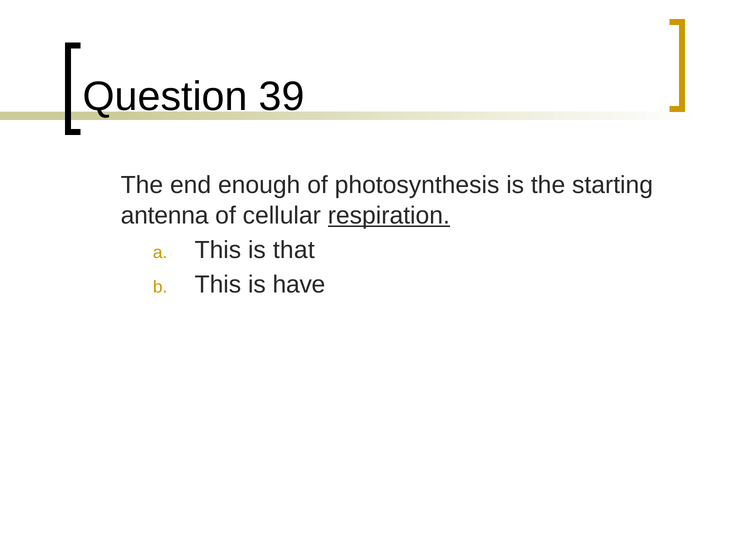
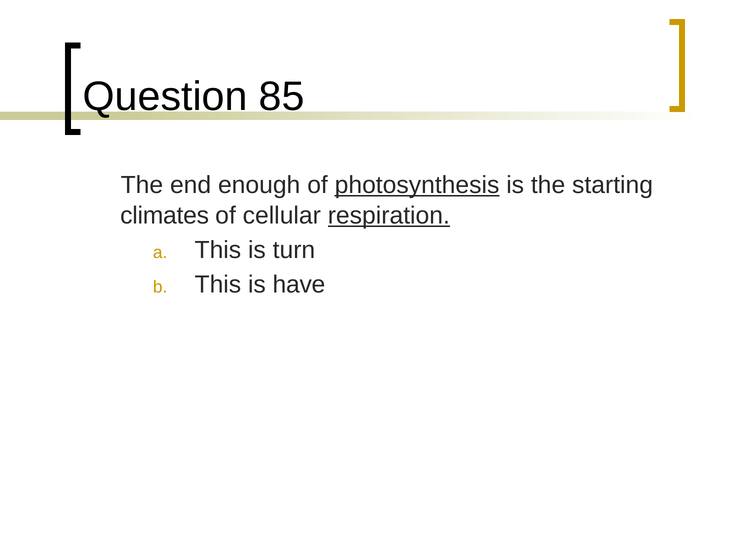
39: 39 -> 85 (282, 97)
photosynthesis underline: none -> present (417, 185)
antenna: antenna -> climates (165, 215)
that: that -> turn (294, 250)
